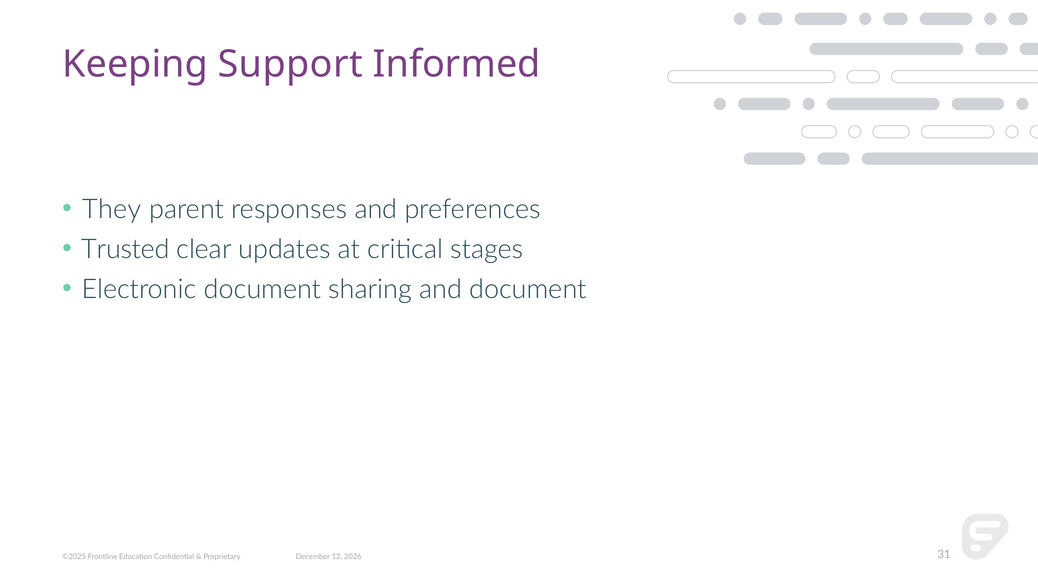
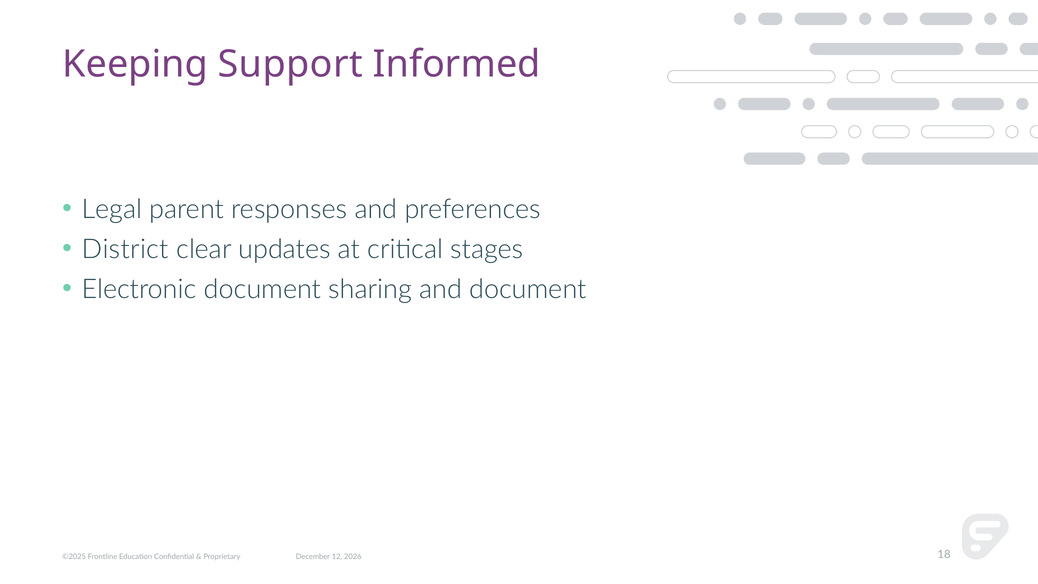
They: They -> Legal (112, 209)
Trusted: Trusted -> District (125, 249)
31: 31 -> 18 (944, 554)
